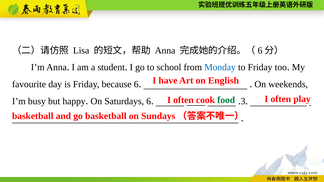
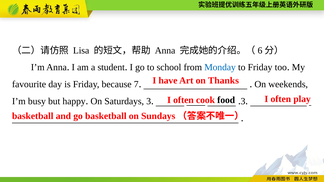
English: English -> Thanks (223, 81)
because 6: 6 -> 7 (136, 85)
food colour: green -> black (226, 100)
Saturdays 6: 6 -> 3 (149, 102)
